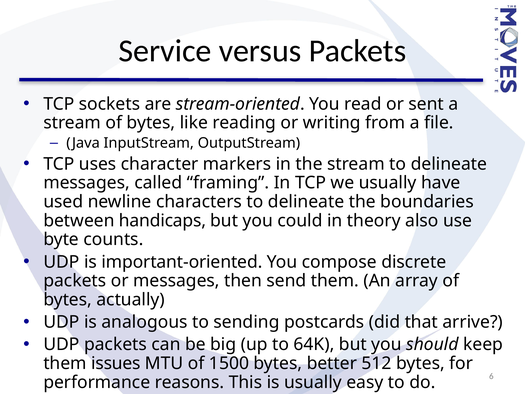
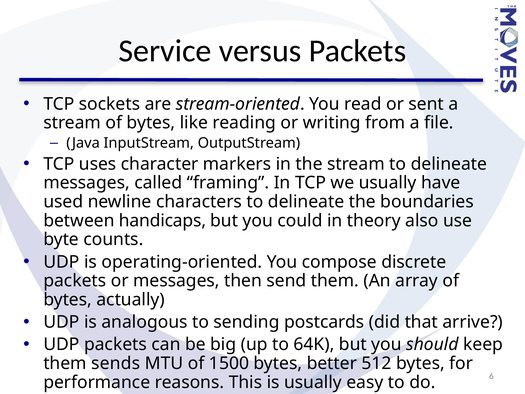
important-oriented: important-oriented -> operating-oriented (182, 262)
issues: issues -> sends (116, 363)
